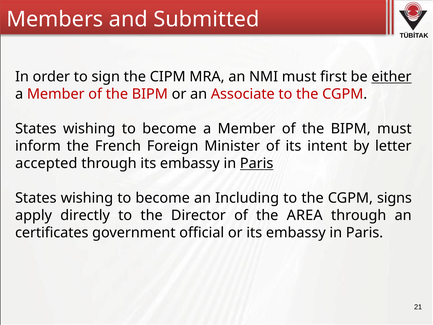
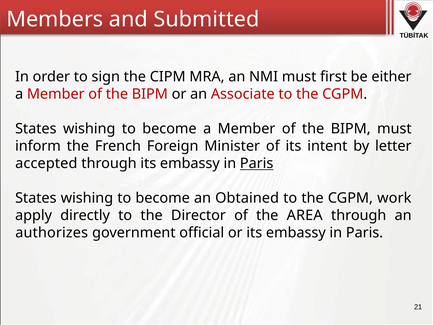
either underline: present -> none (392, 77)
Including: Including -> Obtained (247, 198)
signs: signs -> work (394, 198)
certificates: certificates -> authorizes (52, 233)
